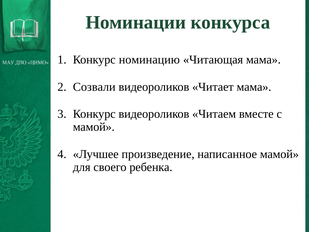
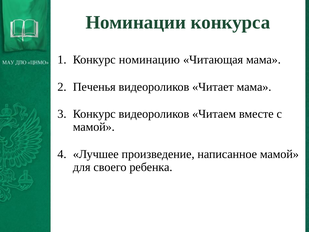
Созвали: Созвали -> Печенья (94, 87)
